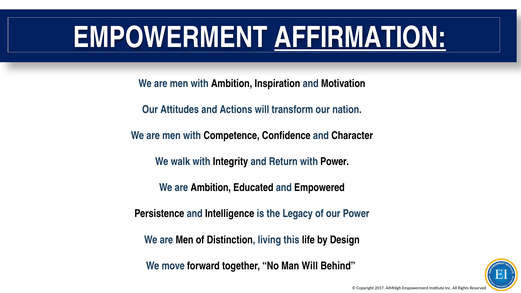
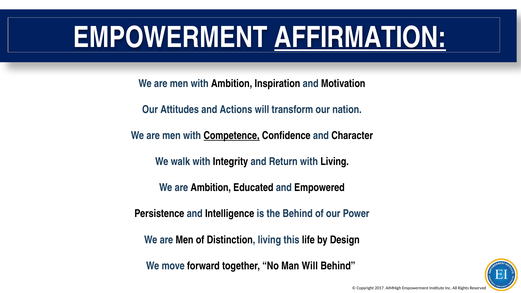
Competence underline: none -> present (232, 136)
with Power: Power -> Living (335, 162)
the Legacy: Legacy -> Behind (298, 214)
